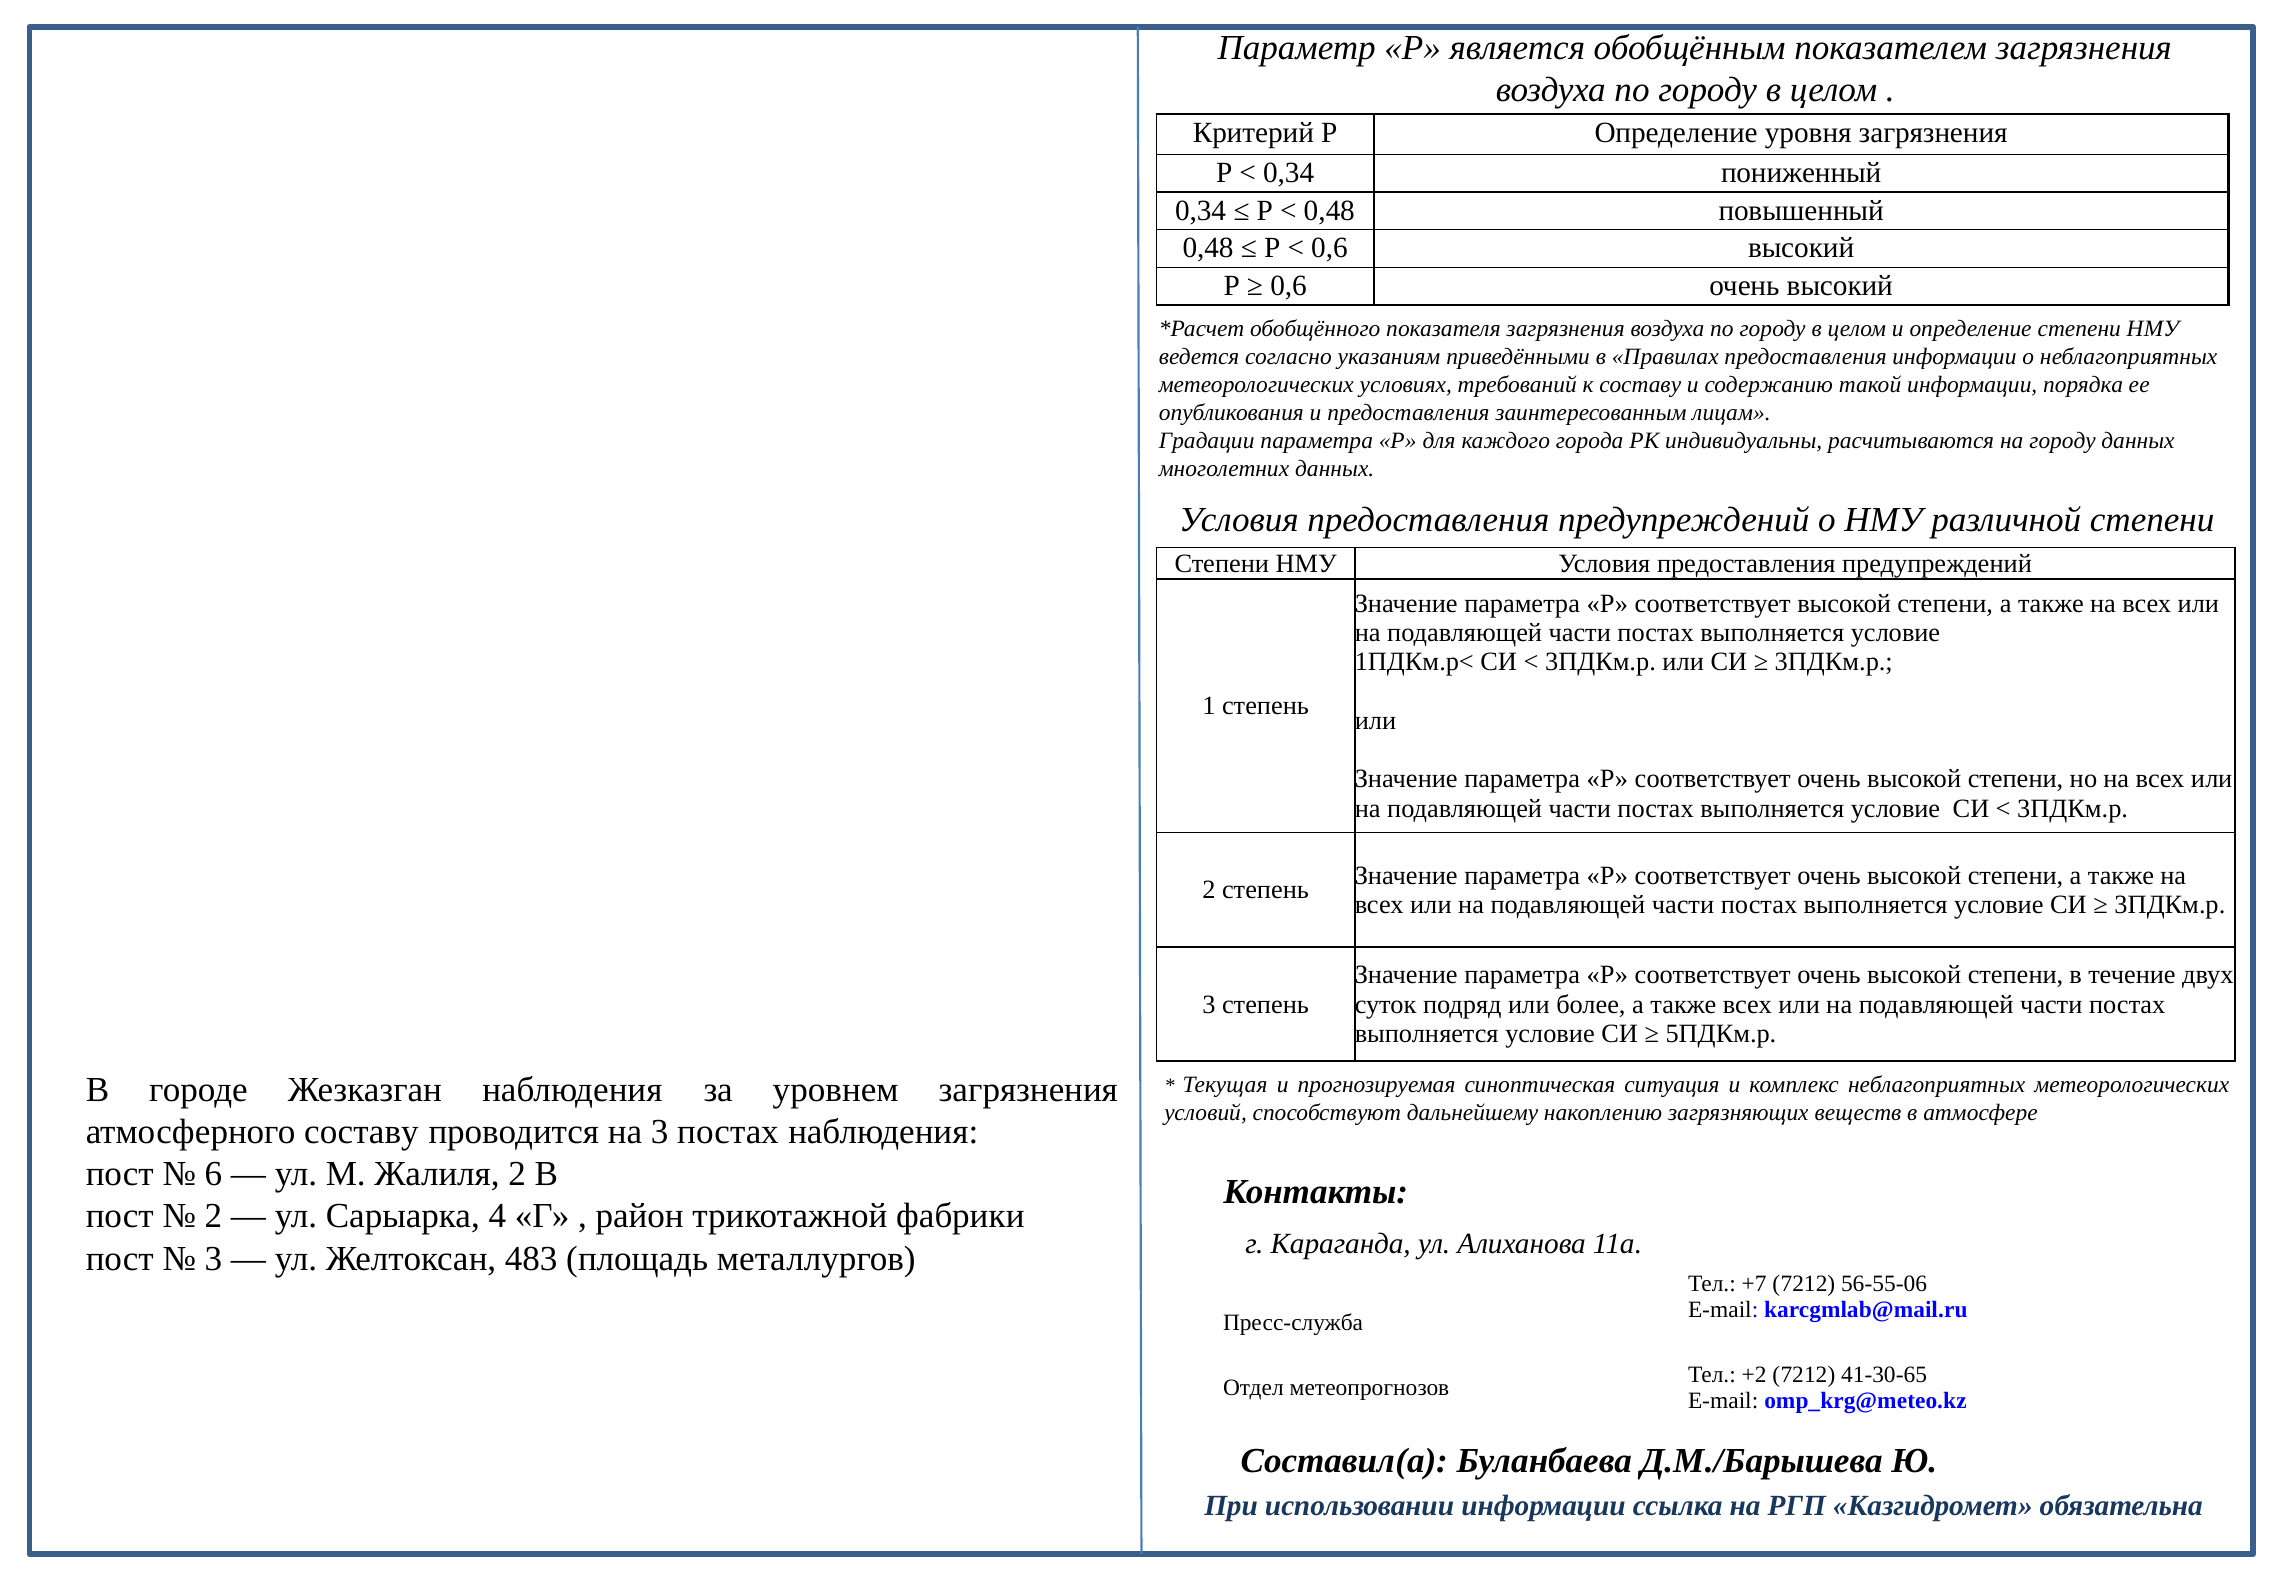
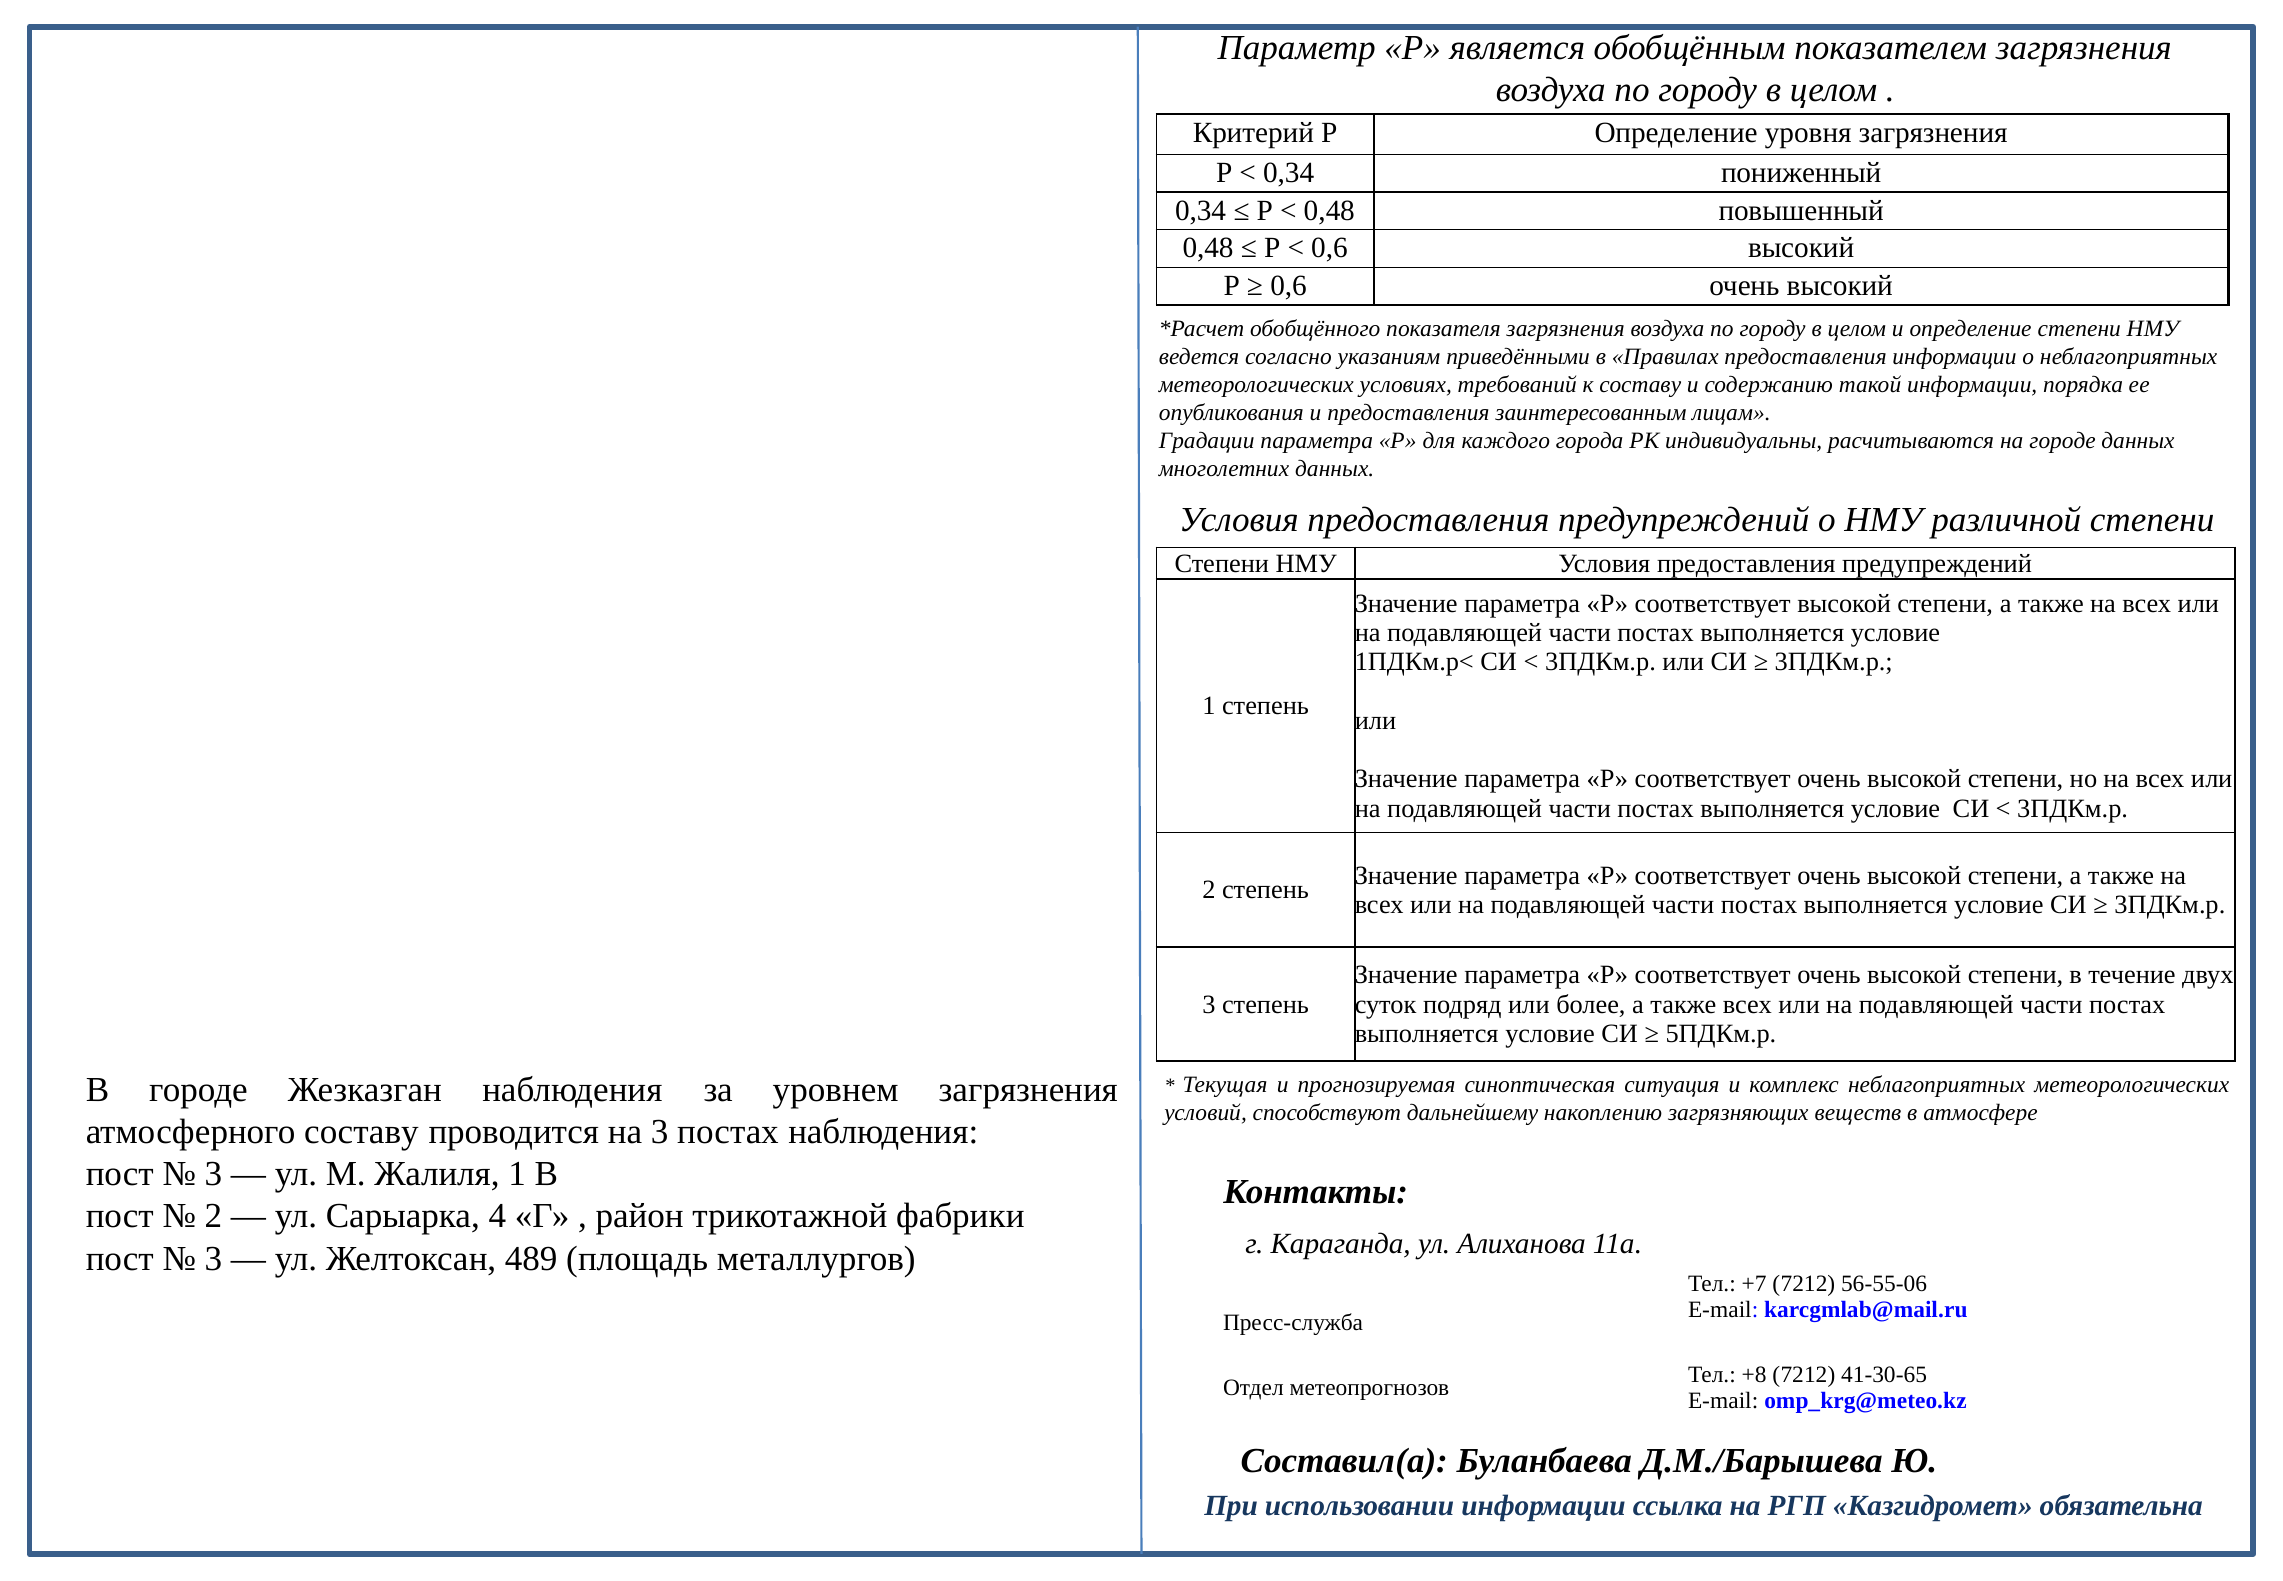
на городу: городу -> городе (2063, 441)
6: 6 -> 3 (213, 1174)
Жалиля 2: 2 -> 1 (517, 1174)
483: 483 -> 489 (531, 1258)
+2: +2 -> +8 (1754, 1375)
